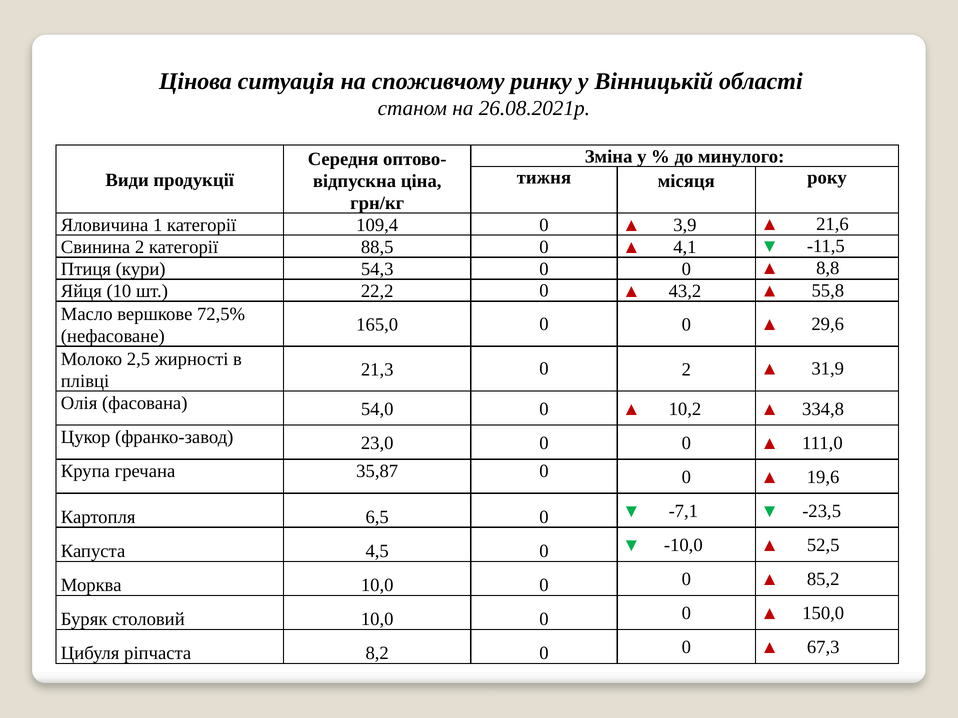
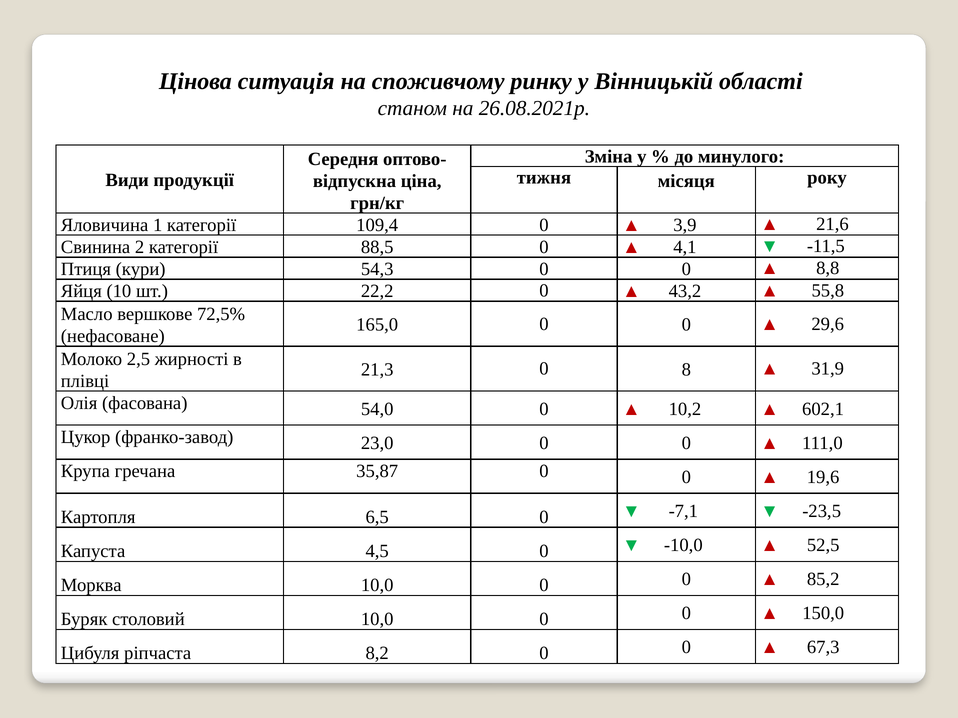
0 2: 2 -> 8 (686, 370)
334,8: 334,8 -> 602,1 (823, 409)
